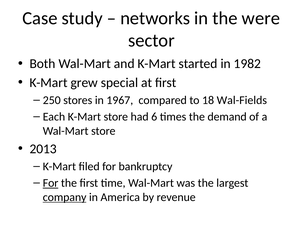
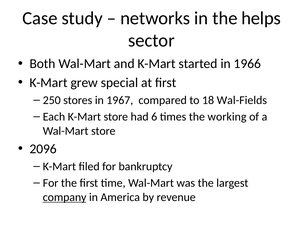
were: were -> helps (261, 18)
1982: 1982 -> 1966 (247, 64)
demand: demand -> working (227, 116)
2013: 2013 -> 2096 (43, 148)
For underline: present -> none (51, 182)
